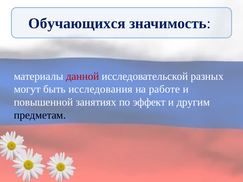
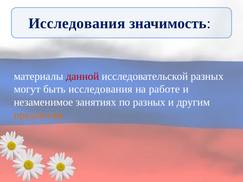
Обучающихся: Обучающихся -> Исследования (77, 24)
повышенной: повышенной -> незаменимое (43, 102)
по эффект: эффект -> разных (149, 102)
предметам colour: black -> orange (40, 115)
